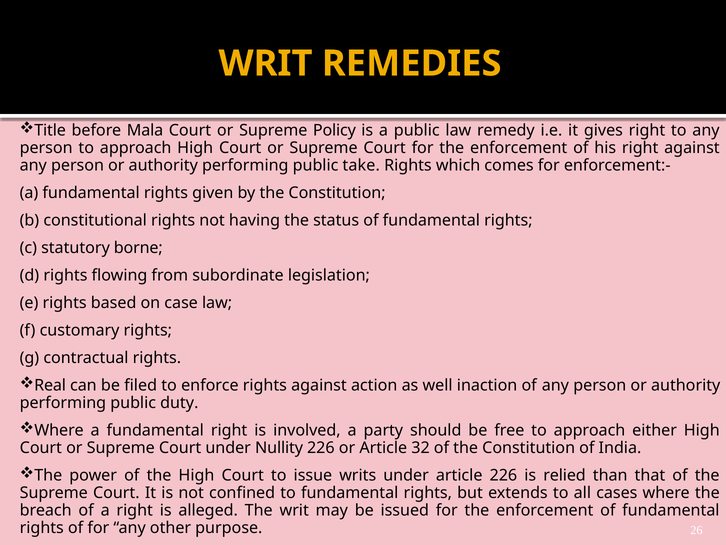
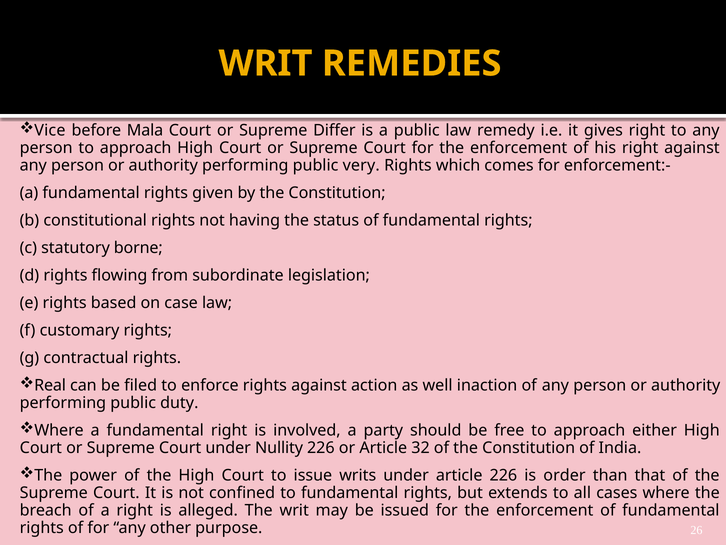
Title: Title -> Vice (50, 130)
Policy: Policy -> Differ (334, 130)
take: take -> very (361, 165)
relied: relied -> order (564, 475)
